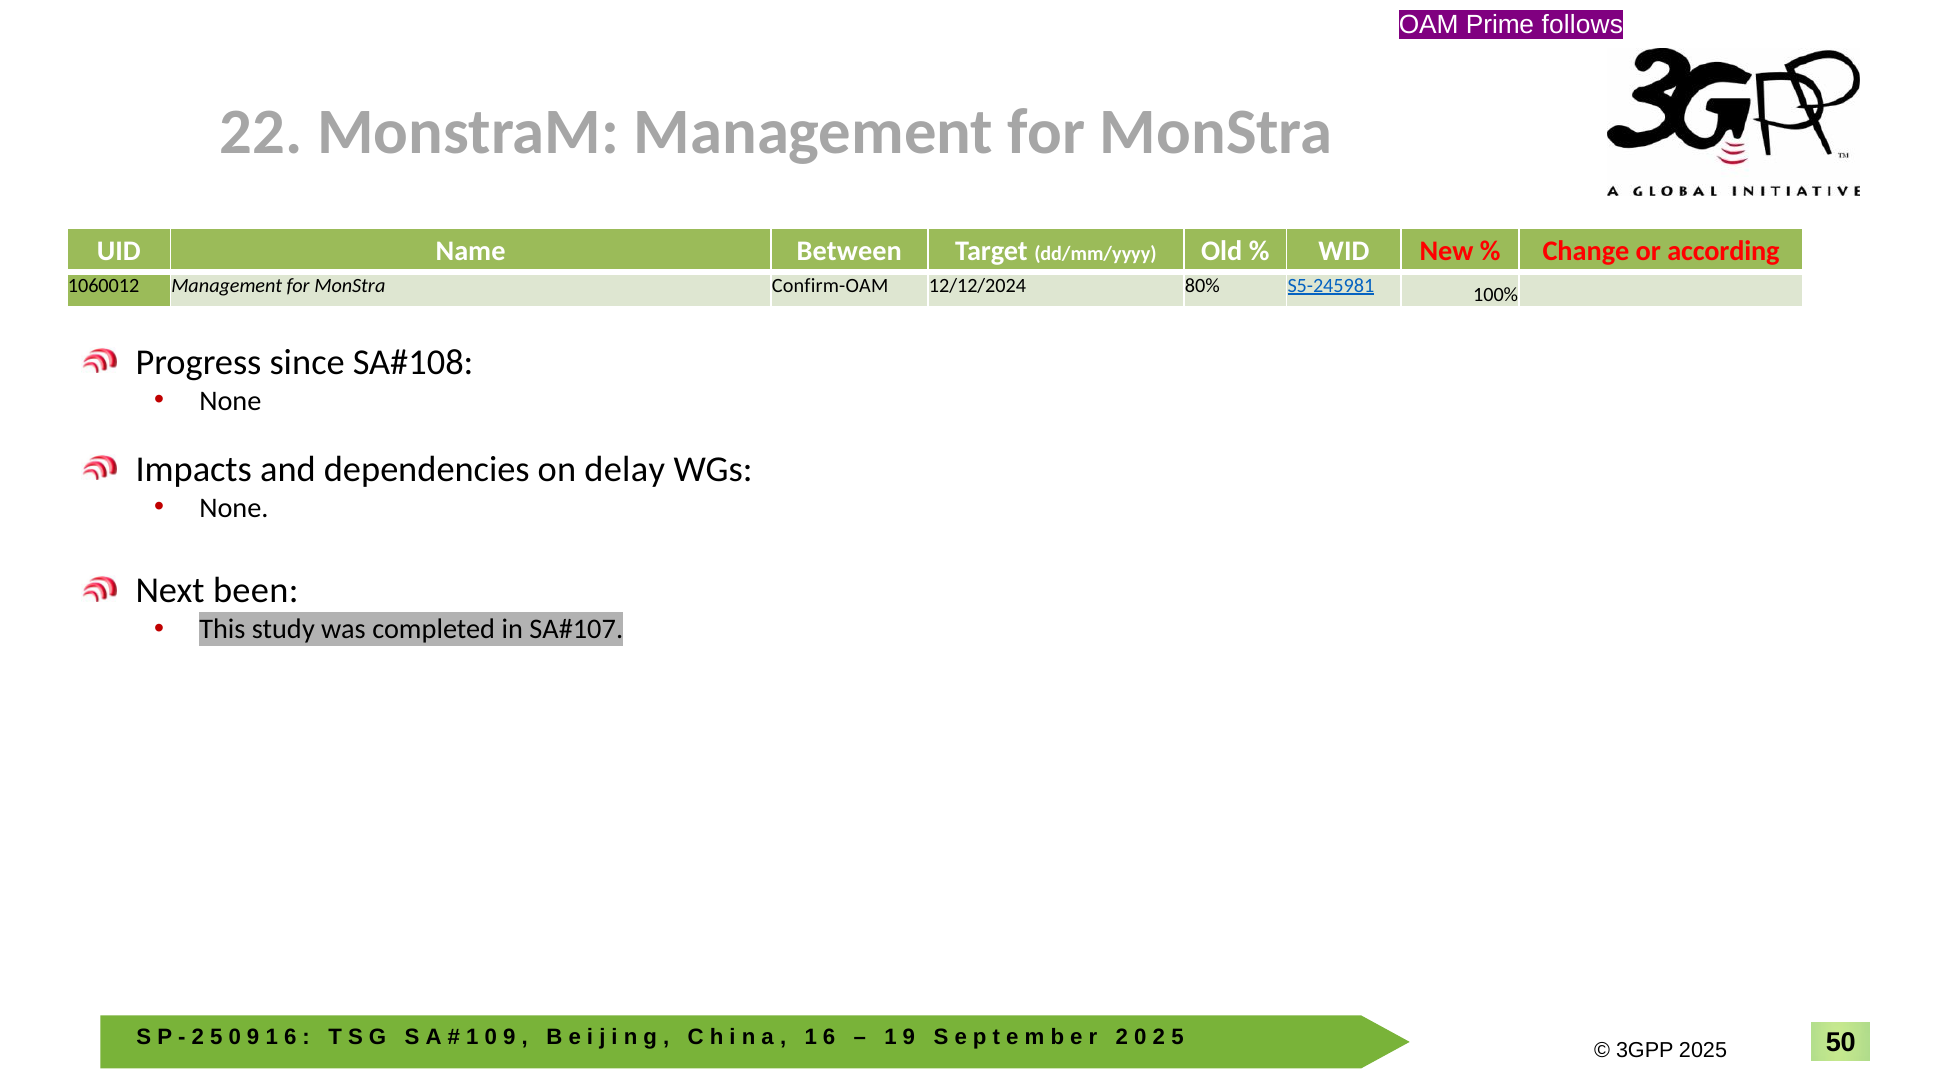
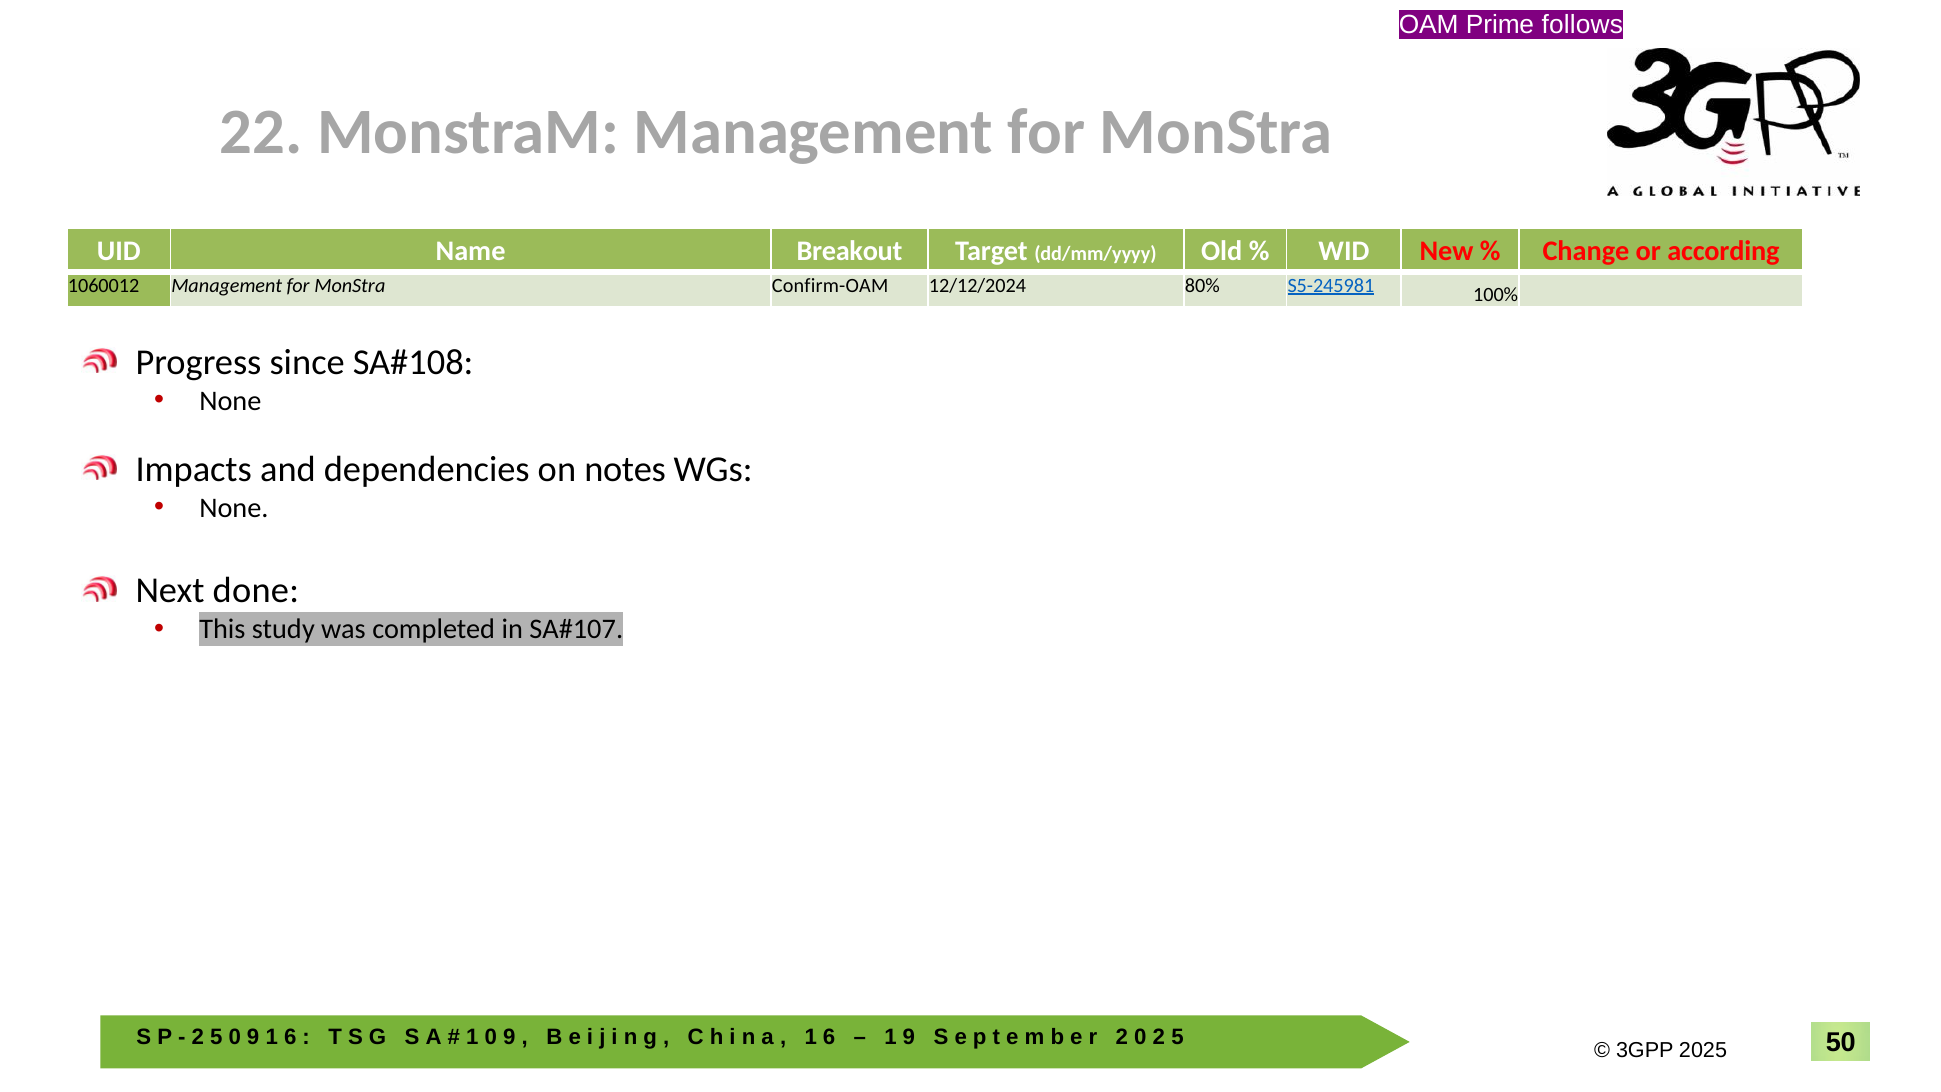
Between: Between -> Breakout (849, 252)
delay: delay -> notes (625, 470)
been: been -> done (256, 591)
